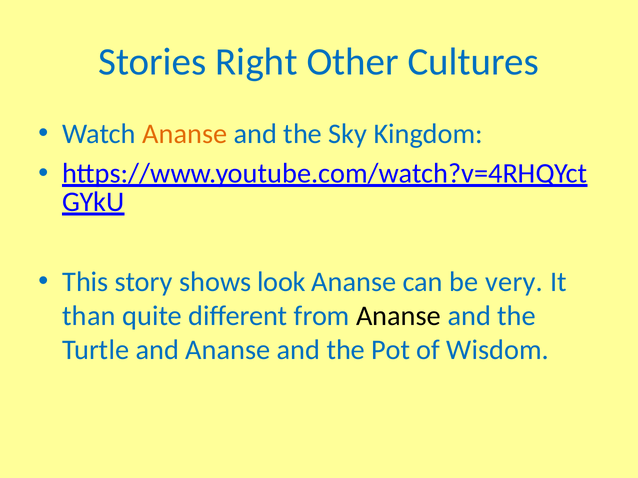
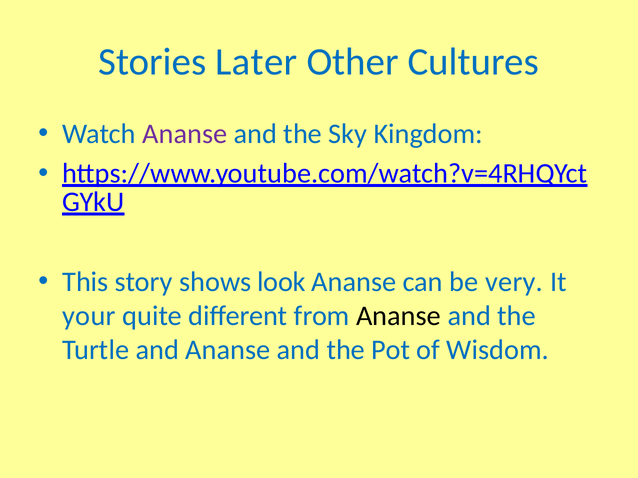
Right: Right -> Later (256, 62)
Ananse colour: orange -> purple (185, 134)
than: than -> your (89, 316)
